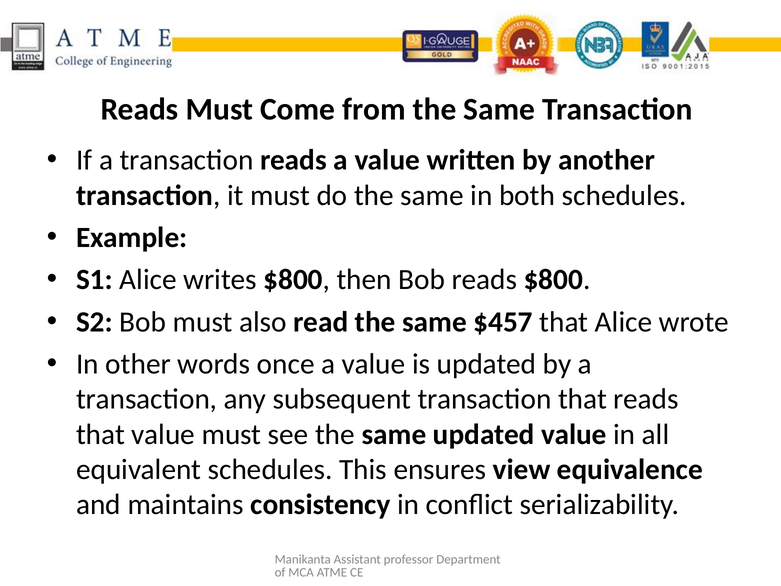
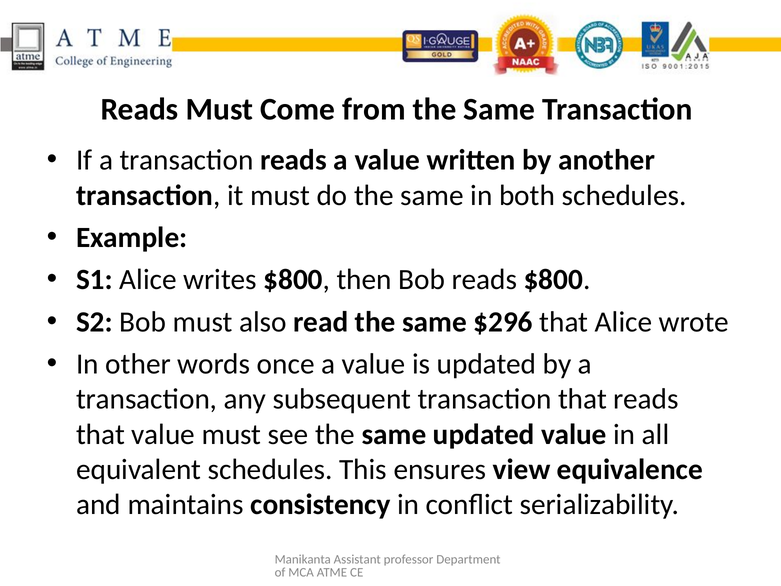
$457: $457 -> $296 (503, 322)
